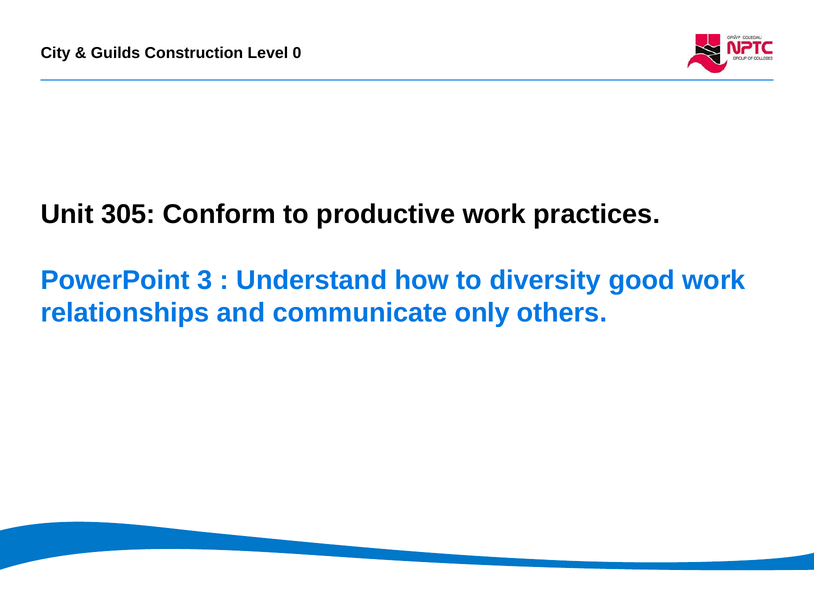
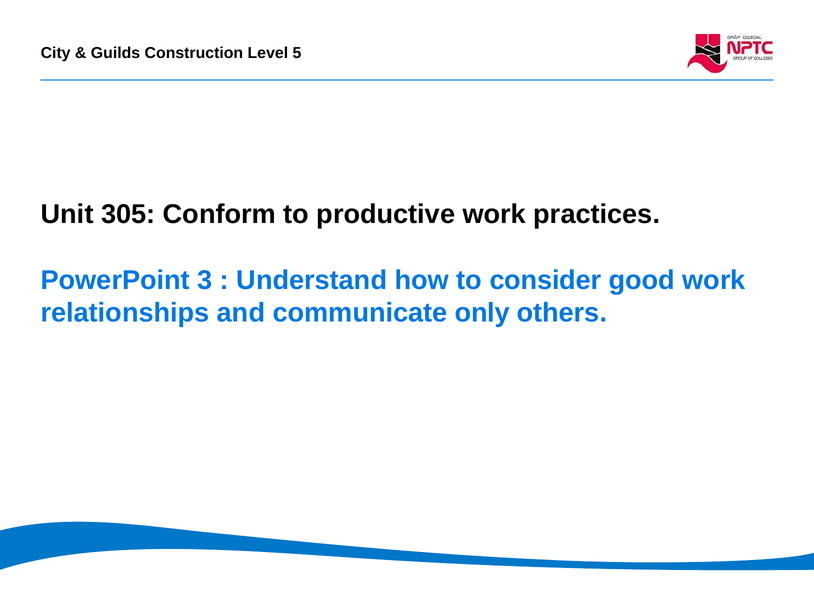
0: 0 -> 5 (297, 53)
diversity: diversity -> consider (545, 280)
